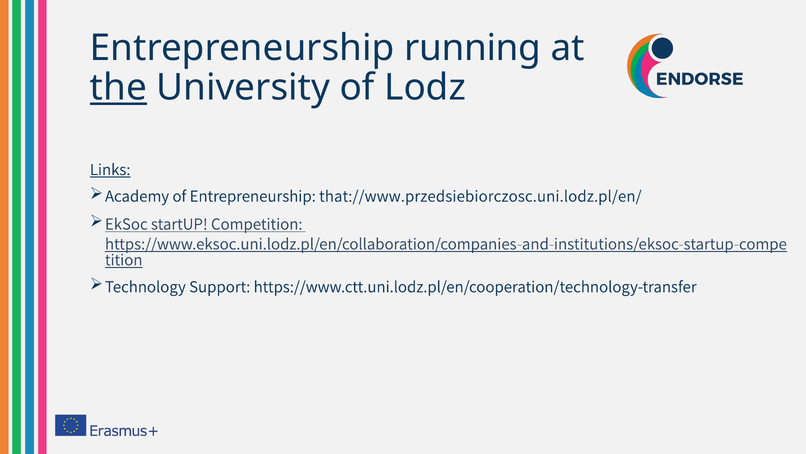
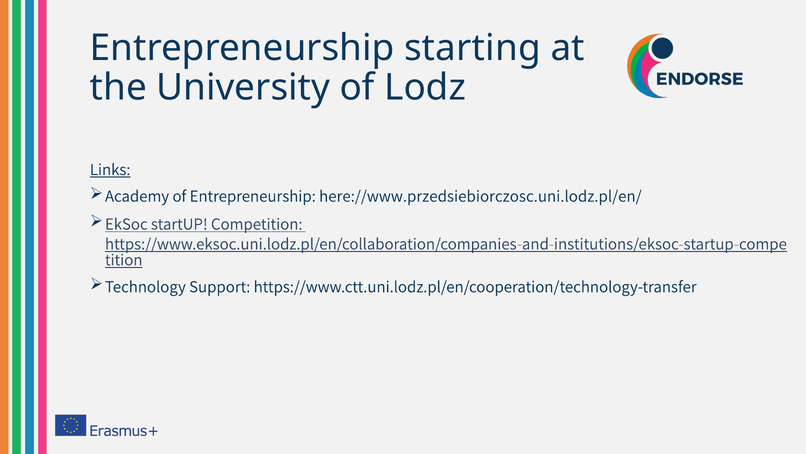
running: running -> starting (472, 48)
the underline: present -> none (118, 88)
that://www.przedsiebiorczosc.uni.lodz.pl/en/: that://www.przedsiebiorczosc.uni.lodz.pl/en/ -> here://www.przedsiebiorczosc.uni.lodz.pl/en/ (480, 196)
